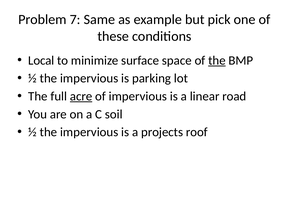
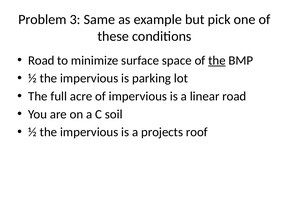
7: 7 -> 3 (75, 20)
Local: Local -> Road (41, 61)
acre underline: present -> none (81, 97)
